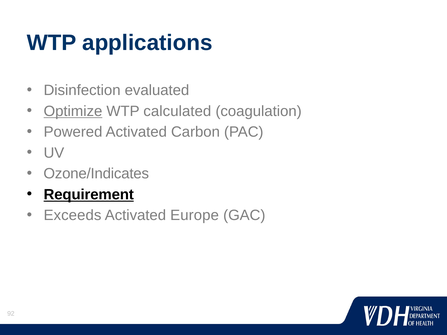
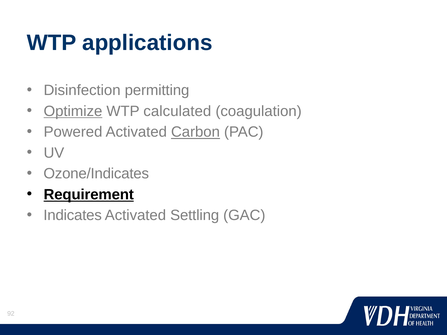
evaluated: evaluated -> permitting (157, 90)
Carbon underline: none -> present (195, 132)
Exceeds: Exceeds -> Indicates (73, 216)
Europe: Europe -> Settling (195, 216)
